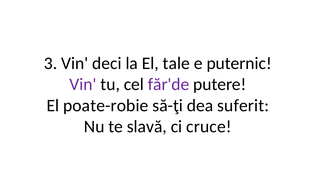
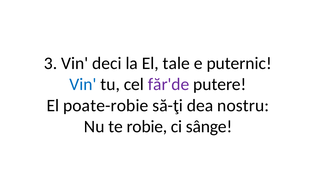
Vin colour: purple -> blue (83, 84)
suferit: suferit -> nostru (243, 105)
slavă: slavă -> robie (147, 126)
cruce: cruce -> sânge (209, 126)
